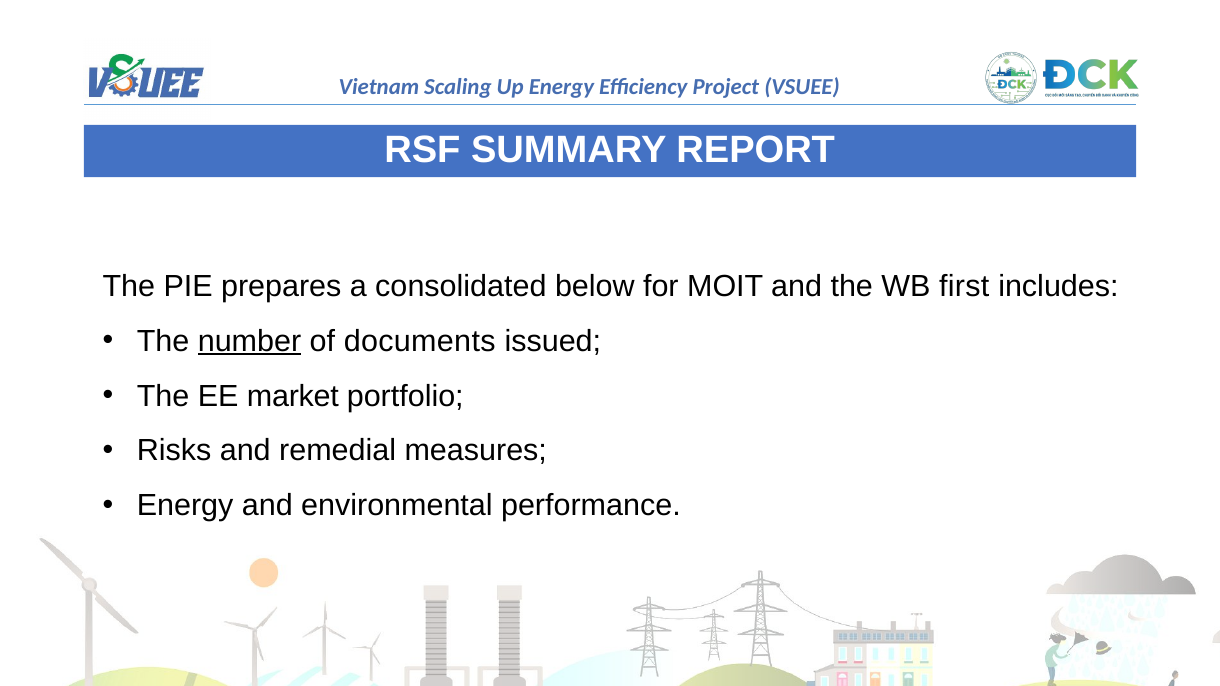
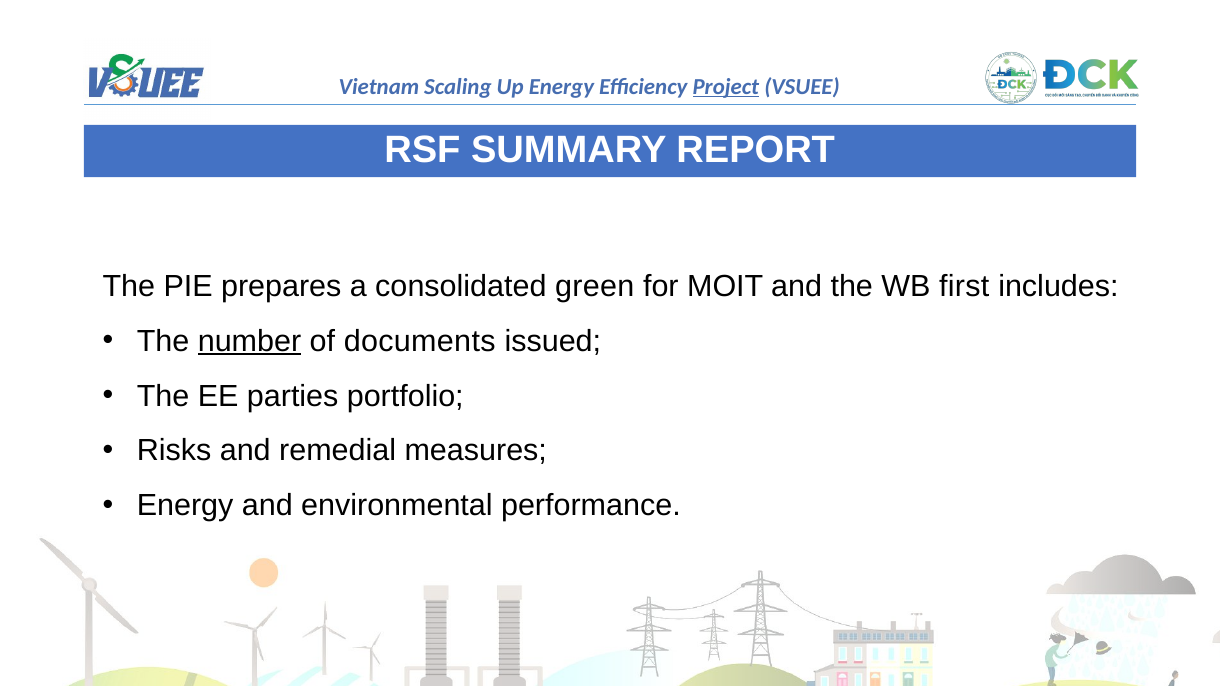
Project underline: none -> present (726, 87)
below: below -> green (595, 286)
market: market -> parties (293, 396)
